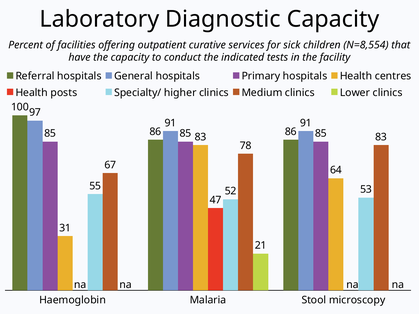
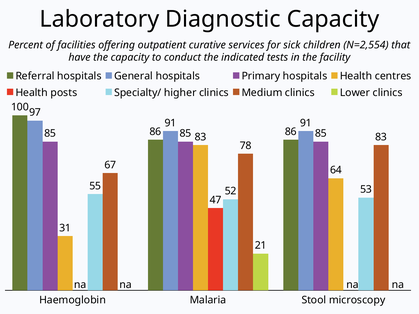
N=8,554: N=8,554 -> N=2,554 (366, 45)
